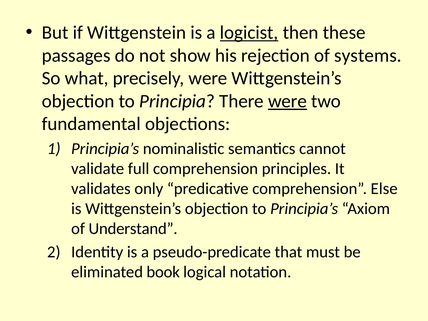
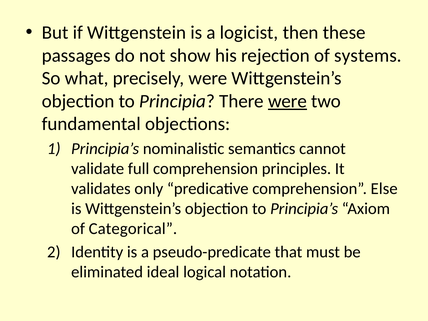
logicist underline: present -> none (249, 33)
Understand: Understand -> Categorical (133, 229)
book: book -> ideal (163, 272)
